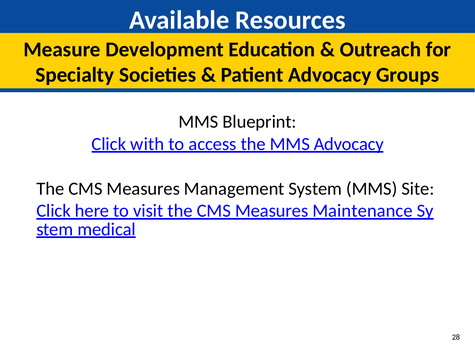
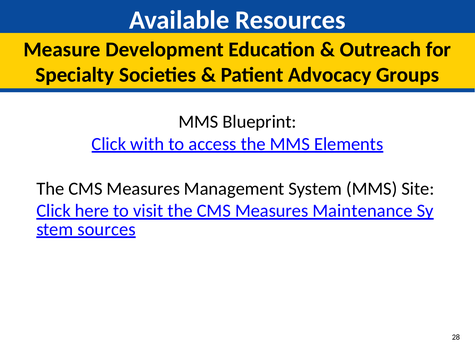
MMS Advocacy: Advocacy -> Elements (349, 144)
medical: medical -> sources (106, 229)
